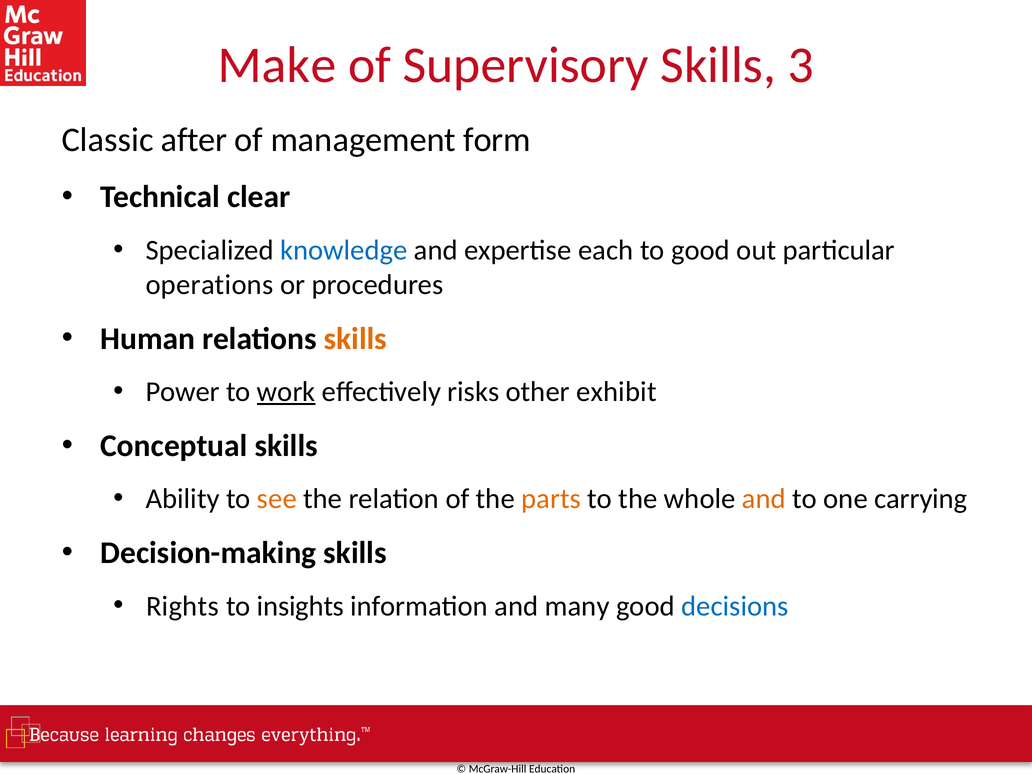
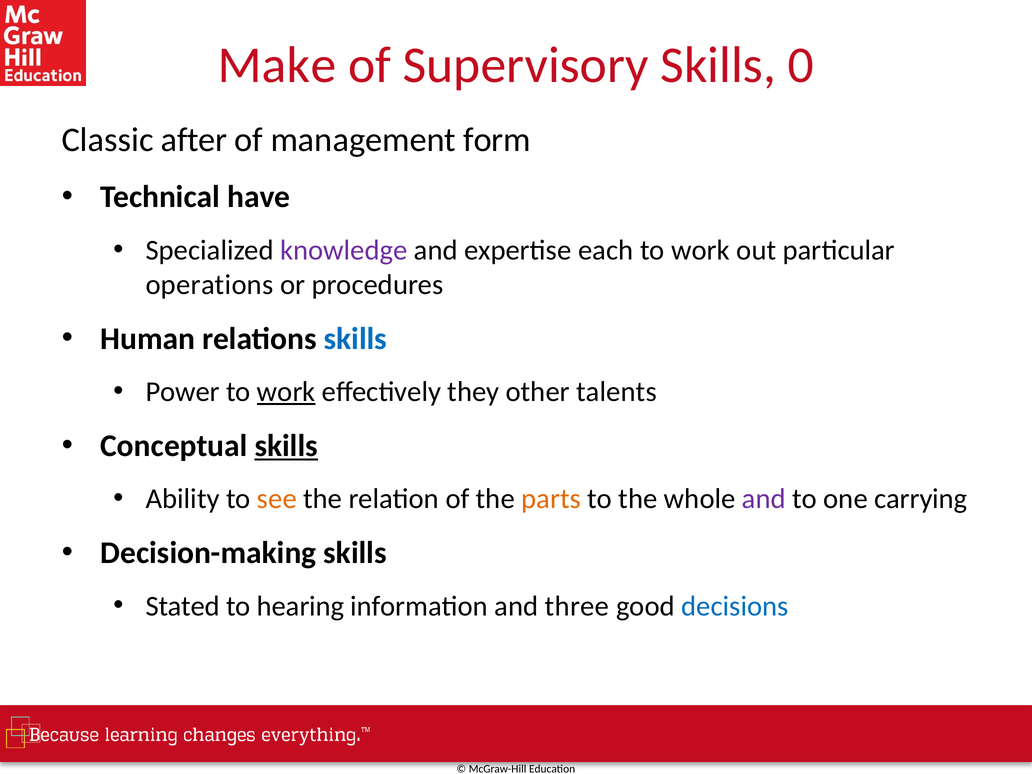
3: 3 -> 0 (801, 65)
clear: clear -> have (259, 197)
knowledge colour: blue -> purple (344, 250)
good: good -> work (700, 250)
skills colour: orange -> blue (355, 339)
risks: risks -> they (473, 392)
exhibit: exhibit -> talents (617, 392)
skills underline: none -> present (286, 446)
and colour: orange -> purple (764, 499)
Rights: Rights -> Stated (183, 606)
insights: insights -> hearing (301, 606)
many: many -> three (577, 606)
